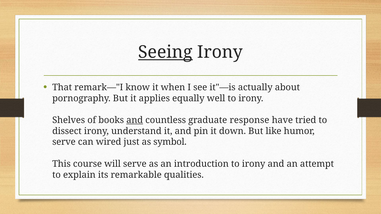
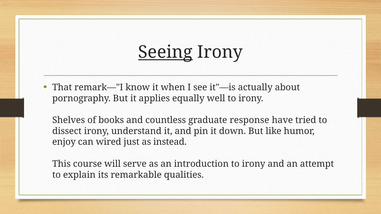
and underline: present -> none (135, 120)
serve: serve -> enjoy (64, 142)
symbol: symbol -> instead (170, 142)
